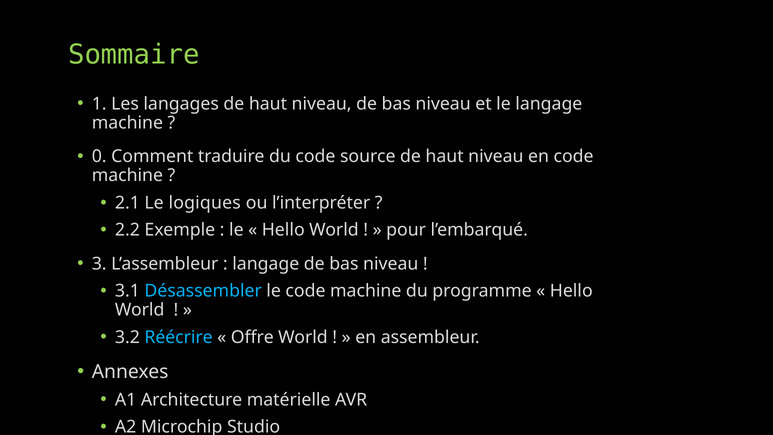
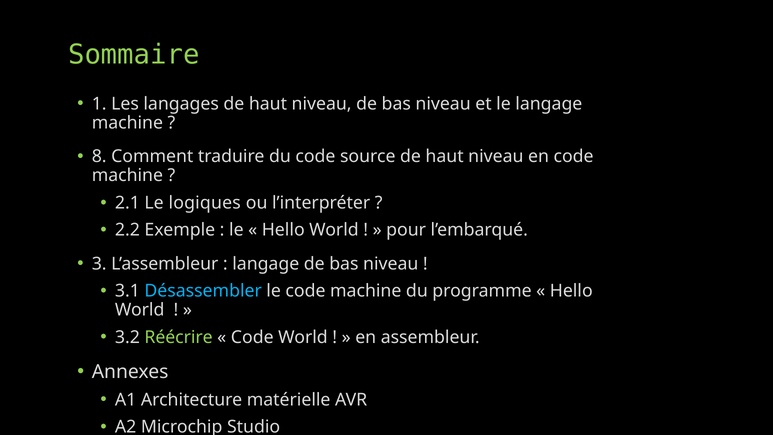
0: 0 -> 8 (99, 156)
Réécrire colour: light blue -> light green (179, 337)
Offre: Offre -> Code (252, 337)
